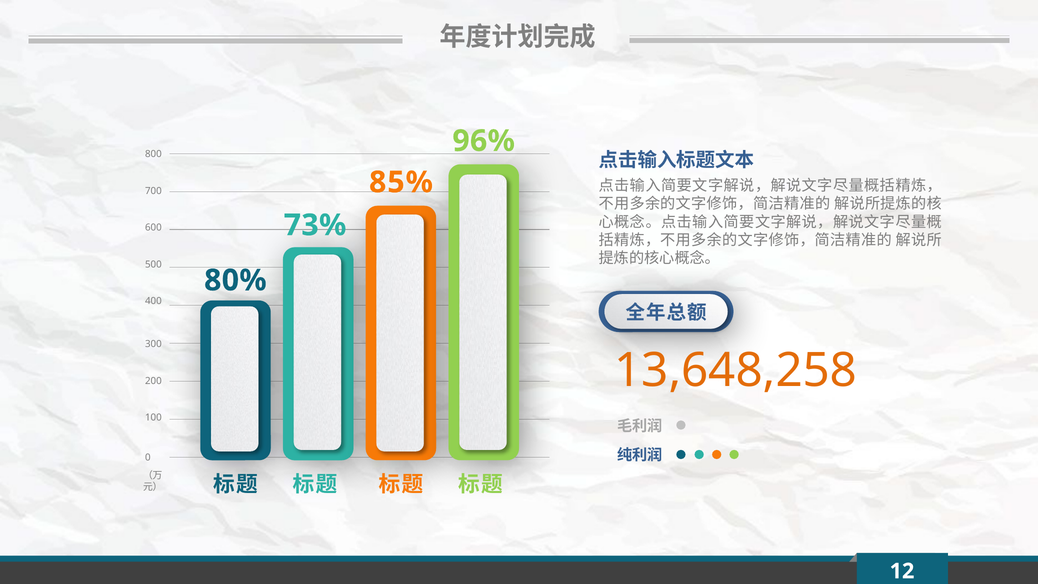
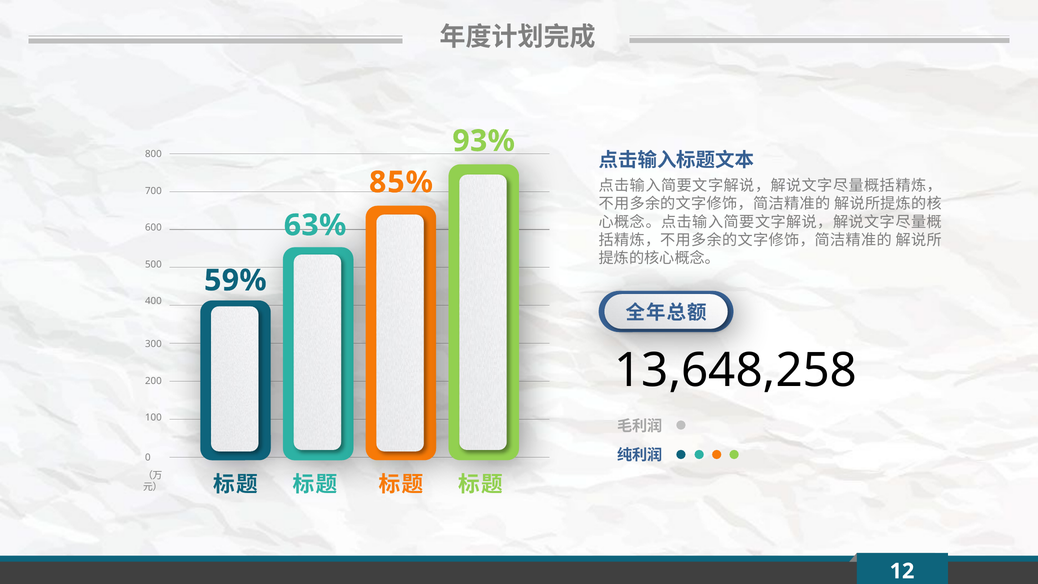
96%: 96% -> 93% (484, 141)
73%: 73% -> 63% (315, 225)
80%: 80% -> 59% (235, 280)
13,648,258 colour: orange -> black (736, 370)
